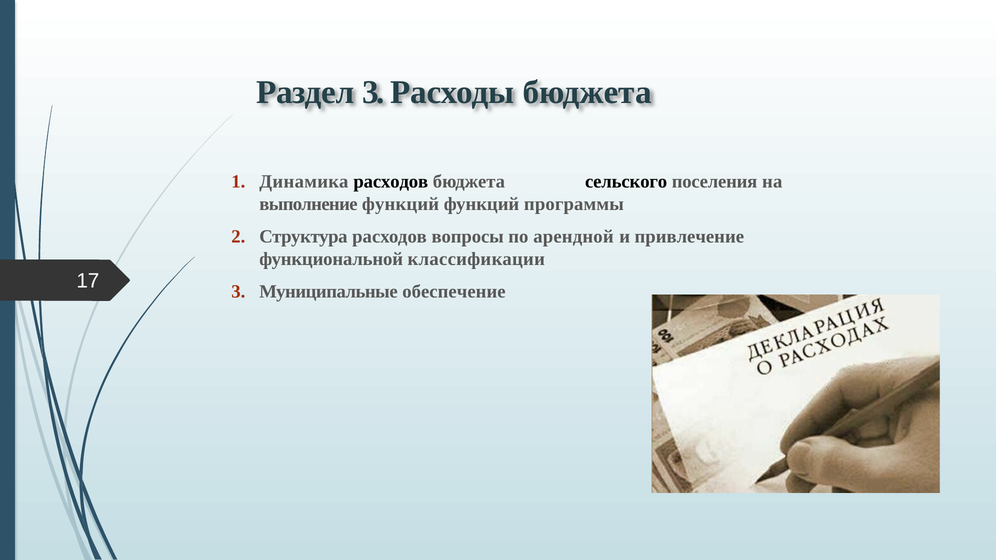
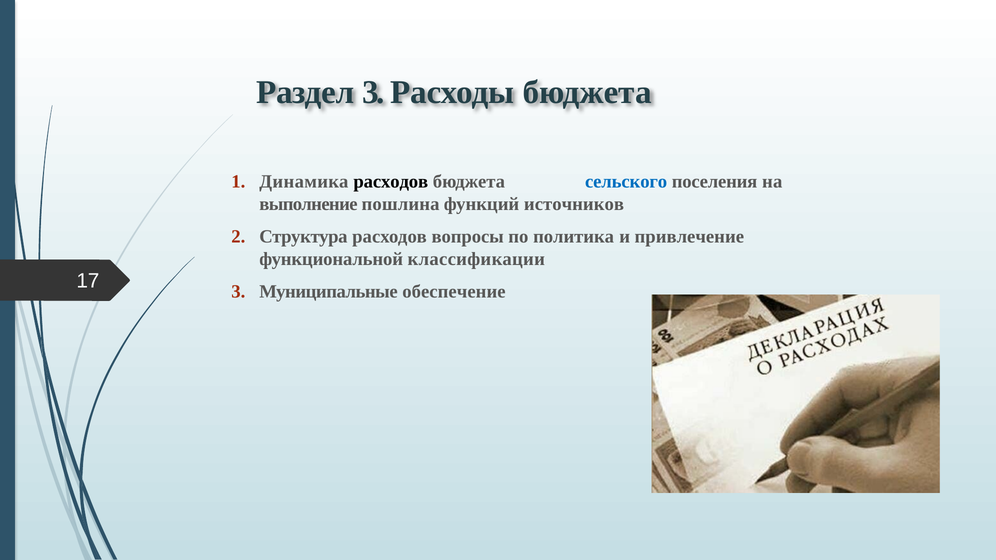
сельского colour: black -> blue (626, 182)
выполнение функций: функций -> пошлина (401, 204)
программы: программы -> источников (574, 204)
арендной: арендной -> политика (574, 237)
